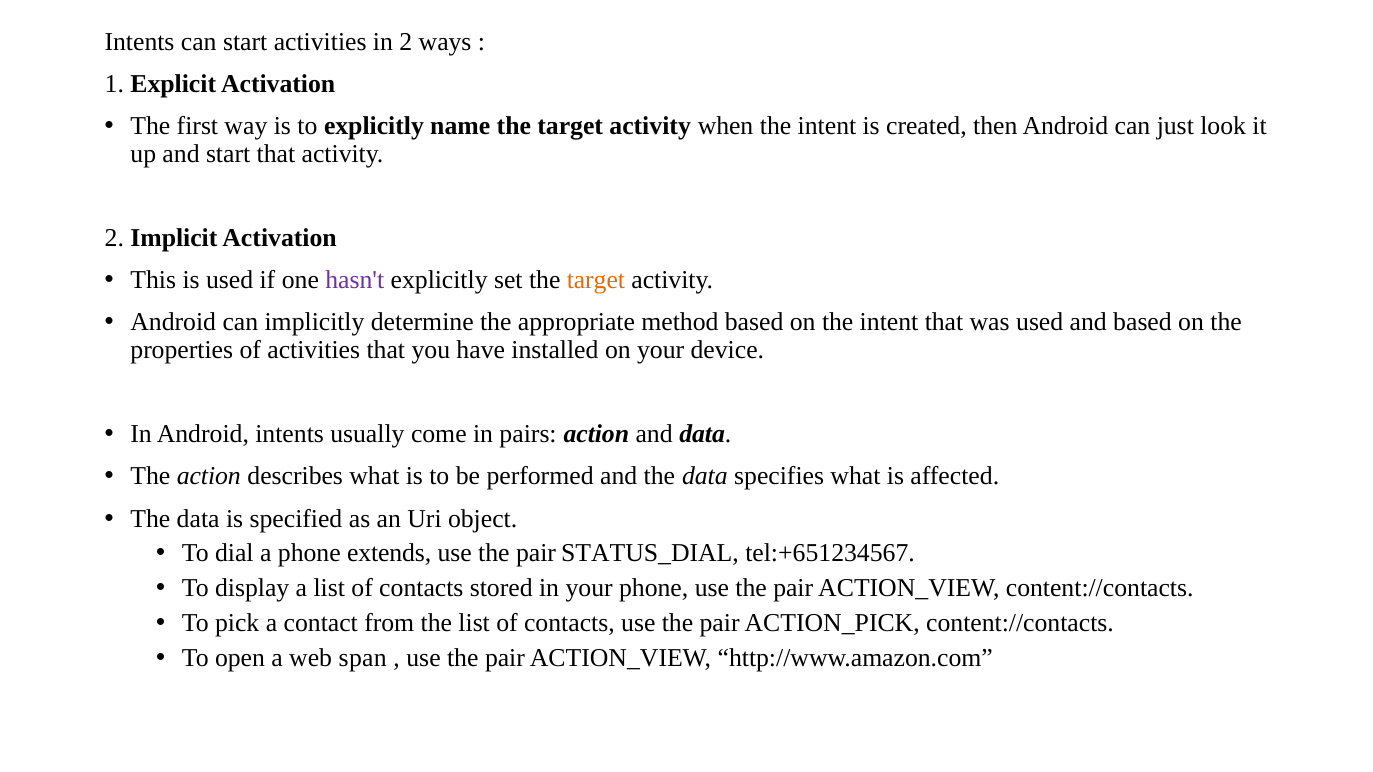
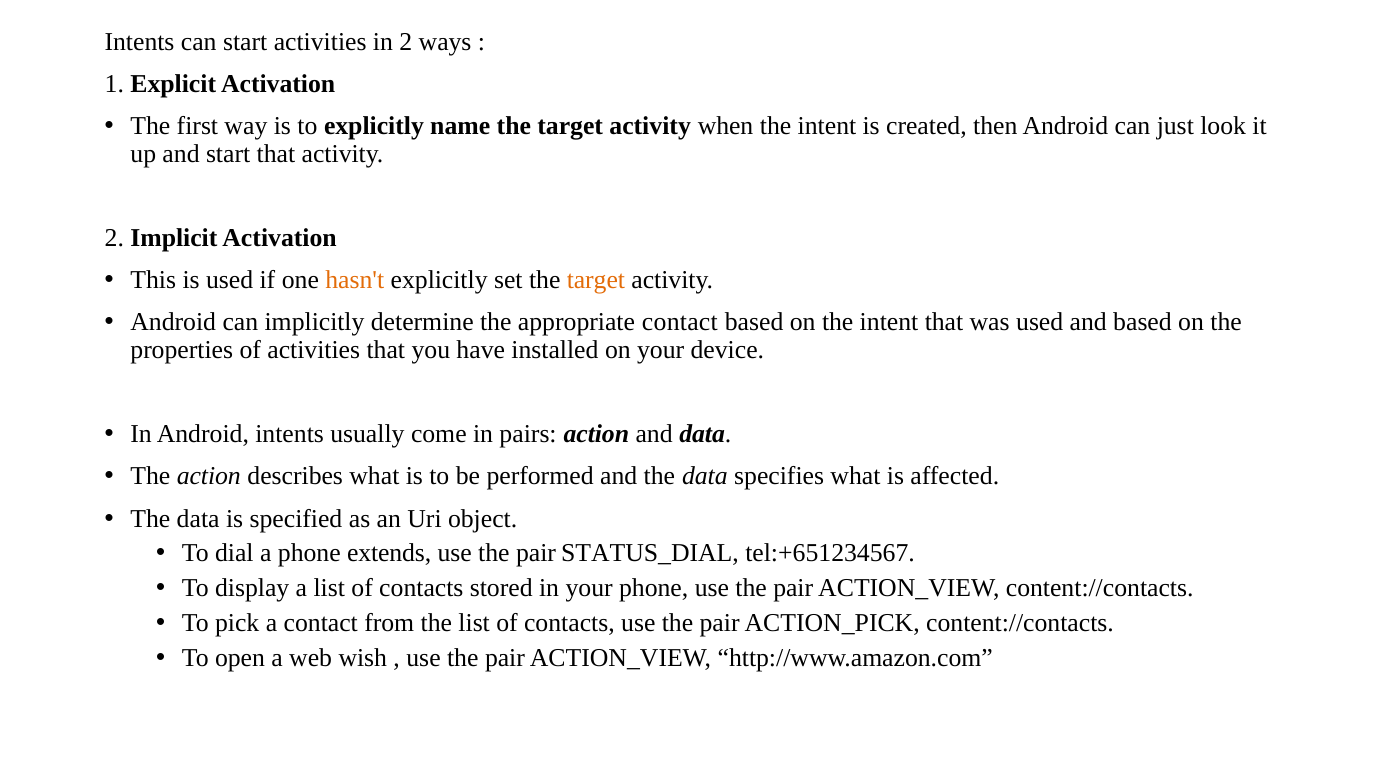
hasn't colour: purple -> orange (355, 280)
appropriate method: method -> contact (680, 322)
span: span -> wish (363, 659)
